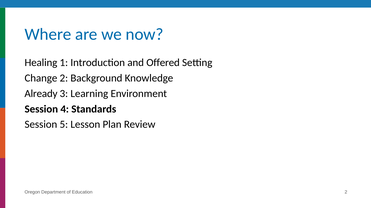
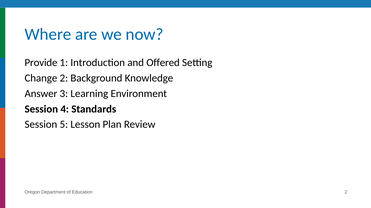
Healing: Healing -> Provide (41, 63)
Already: Already -> Answer (41, 94)
